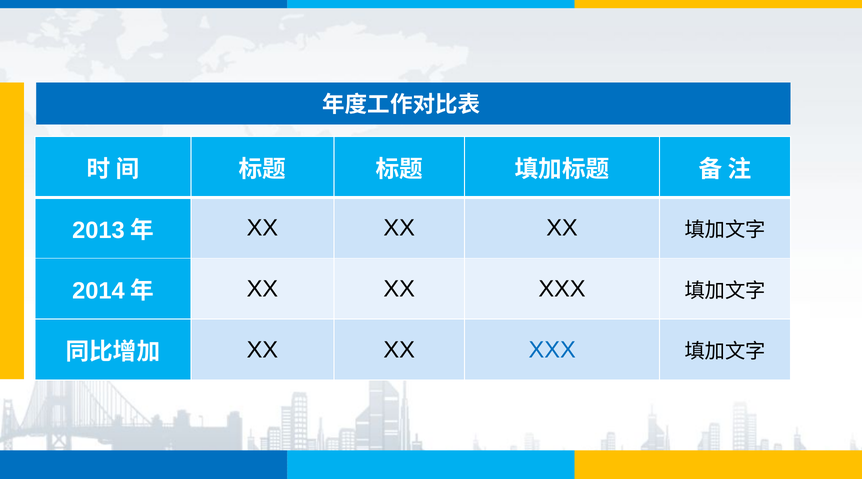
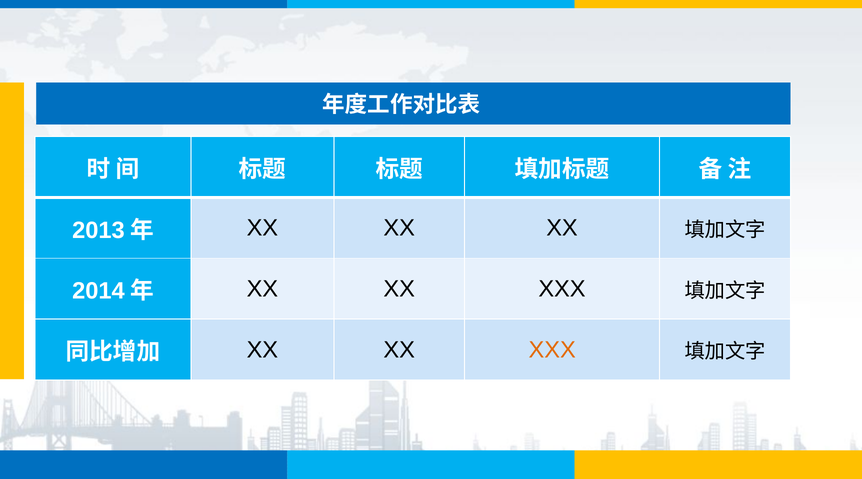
XXX colour: blue -> orange (552, 350)
